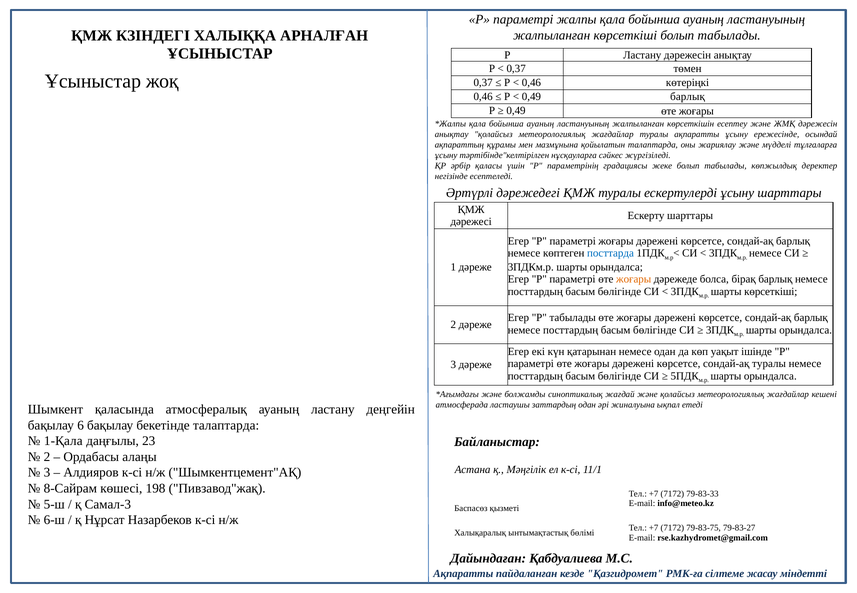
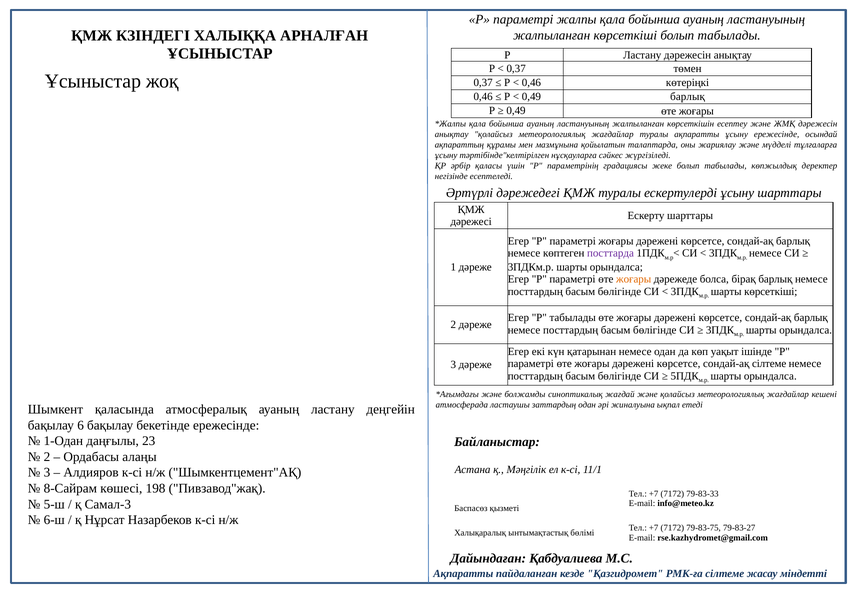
посттарда colour: blue -> purple (610, 253)
сондай-ақ туралы: туралы -> сілтеме (769, 364)
бекетінде талаптарда: талаптарда -> ережесінде (226, 425)
1-Қала: 1-Қала -> 1-Одан (63, 441)
